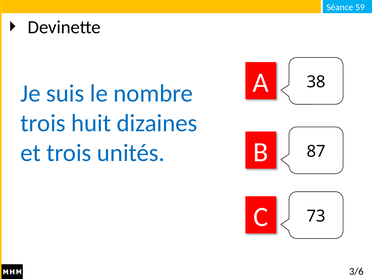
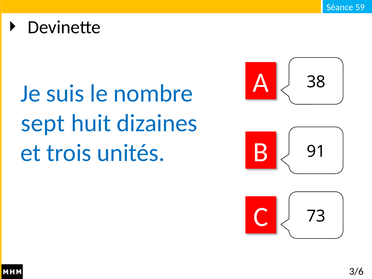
trois: trois -> sept (43, 123)
87: 87 -> 91 (316, 151)
